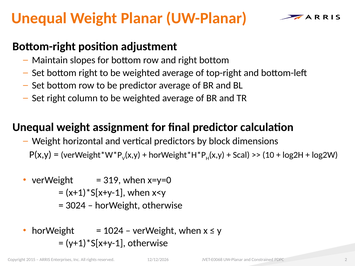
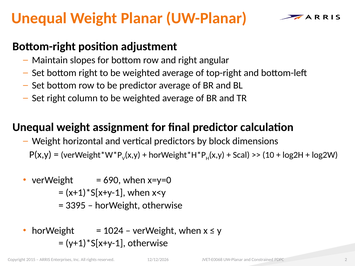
right bottom: bottom -> angular (214, 60)
319: 319 -> 690 (112, 180)
3024: 3024 -> 3395 (76, 205)
